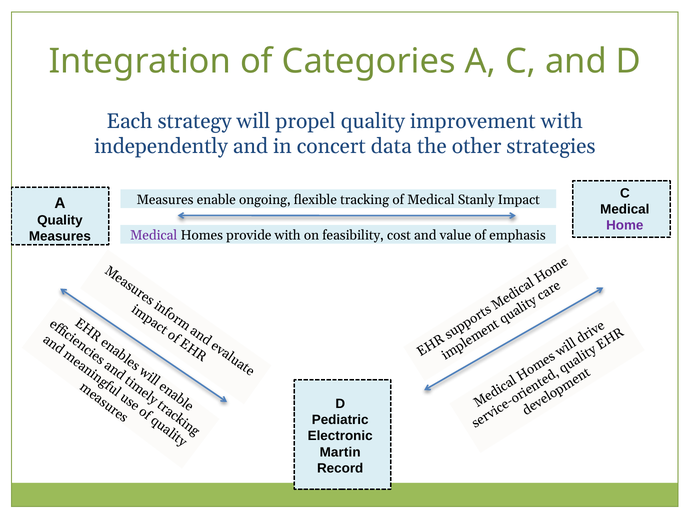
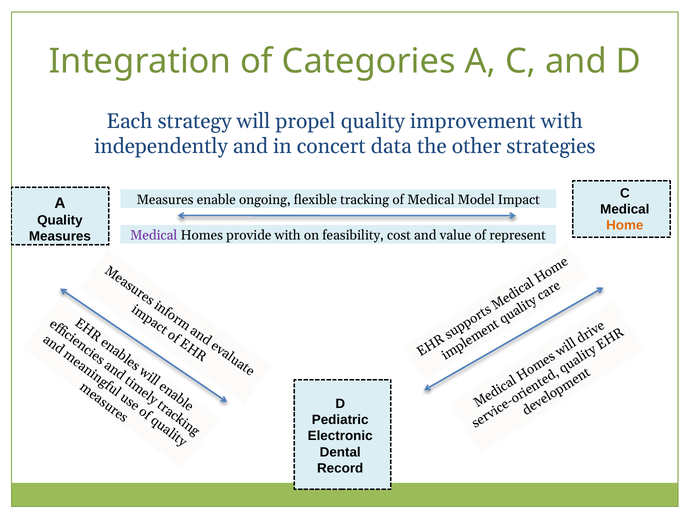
Stanly: Stanly -> Model (476, 199)
Home colour: purple -> orange (625, 225)
emphasis: emphasis -> represent (518, 235)
Martin: Martin -> Dental (340, 452)
